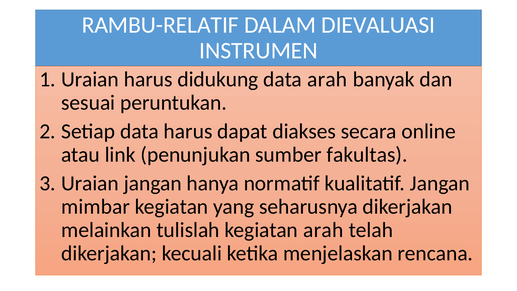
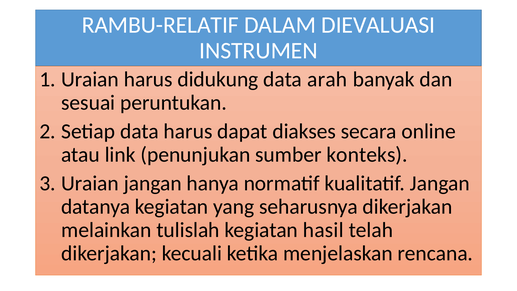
fakultas: fakultas -> konteks (367, 155)
mimbar: mimbar -> datanya (96, 207)
kegiatan arah: arah -> hasil (323, 230)
